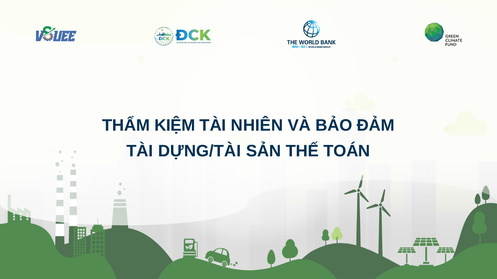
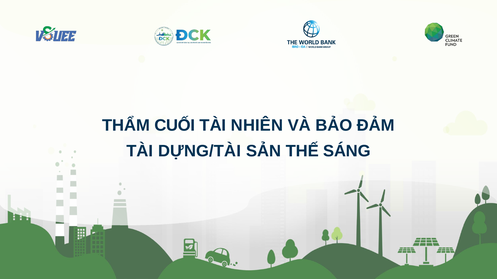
KIỆM: KIỆM -> CUỐI (175, 126)
TOÁN: TOÁN -> SÁNG (347, 151)
